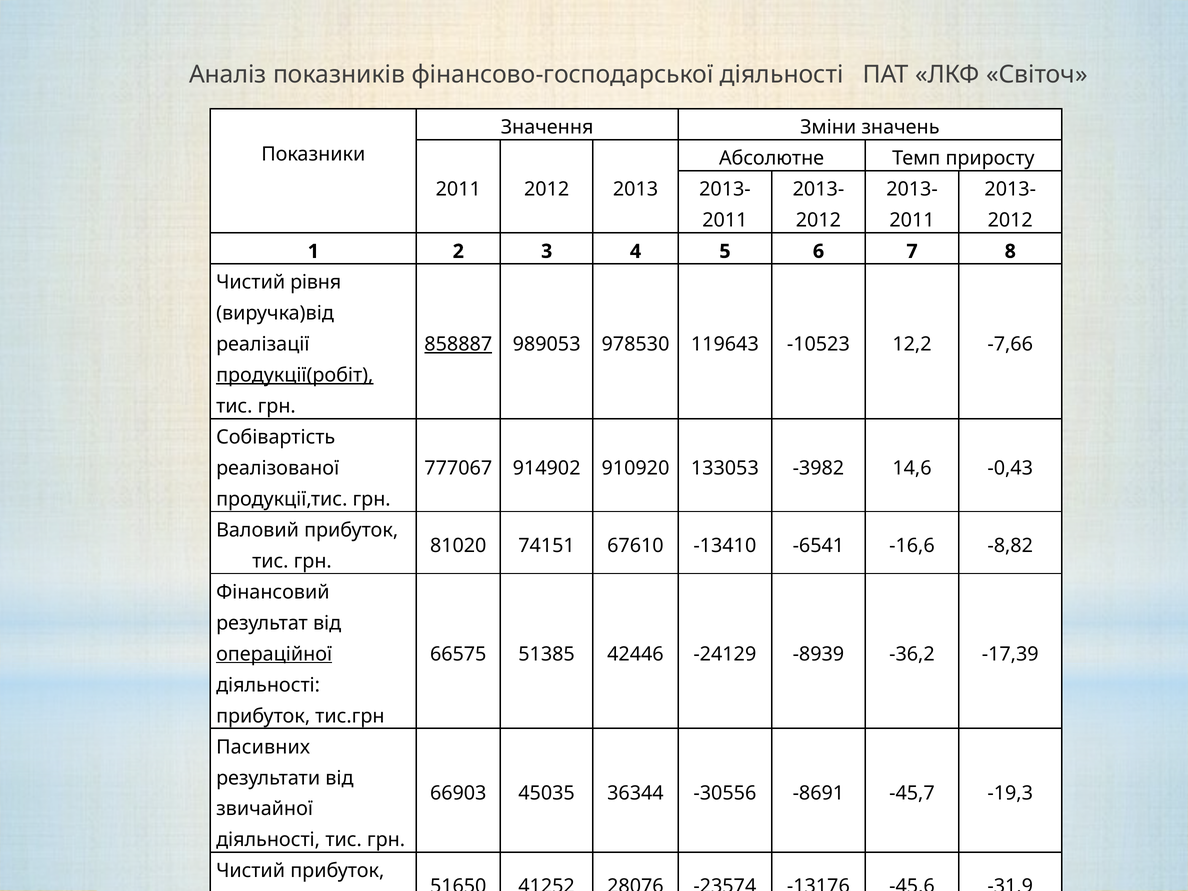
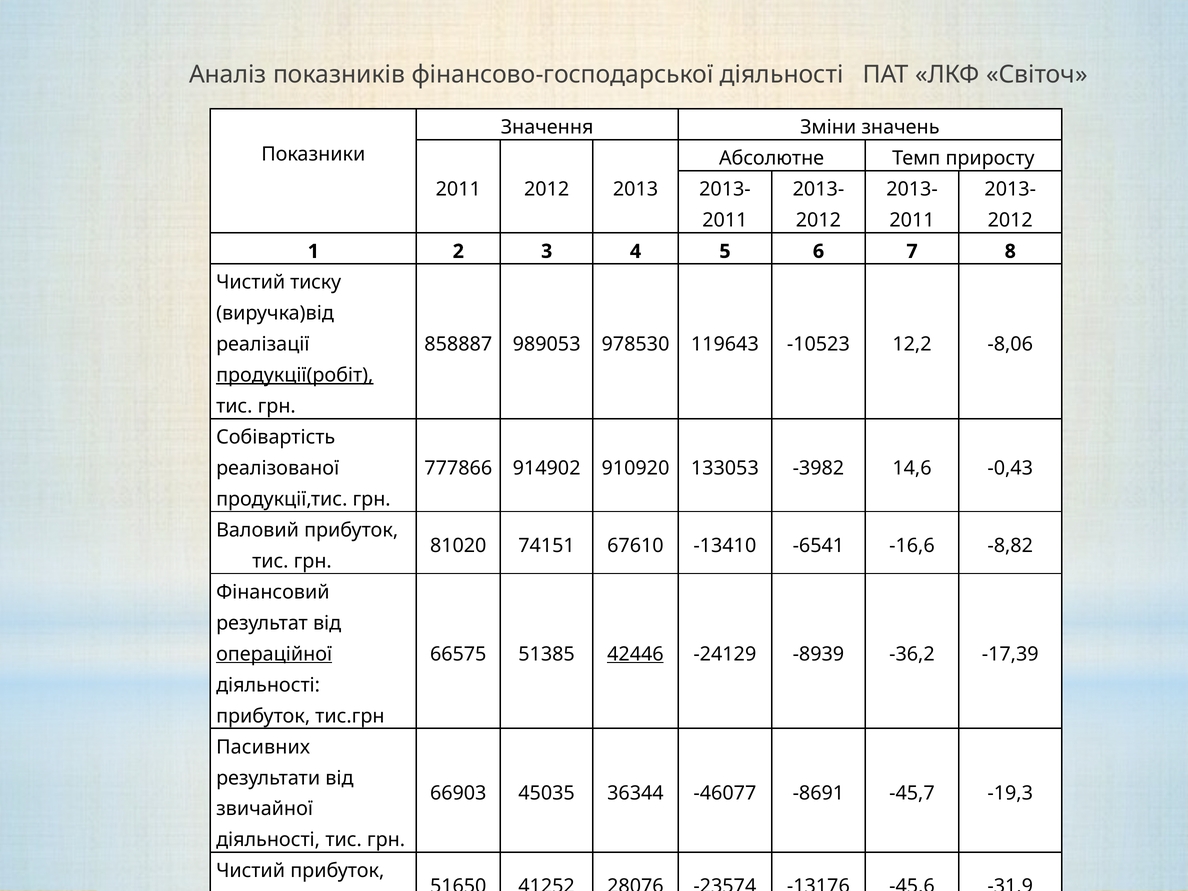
рівня: рівня -> тиску (316, 282)
858887 underline: present -> none (458, 344)
-7,66: -7,66 -> -8,06 (1010, 344)
777067: 777067 -> 777866 (458, 468)
42446 underline: none -> present (635, 654)
-30556: -30556 -> -46077 (725, 793)
